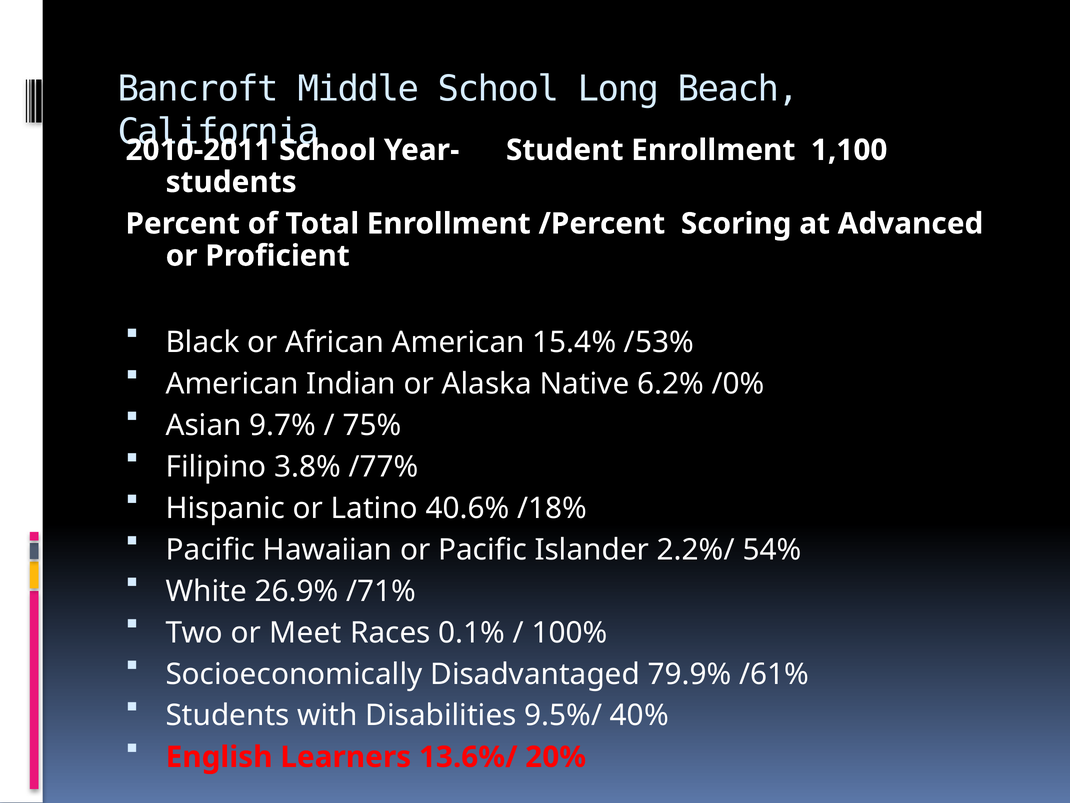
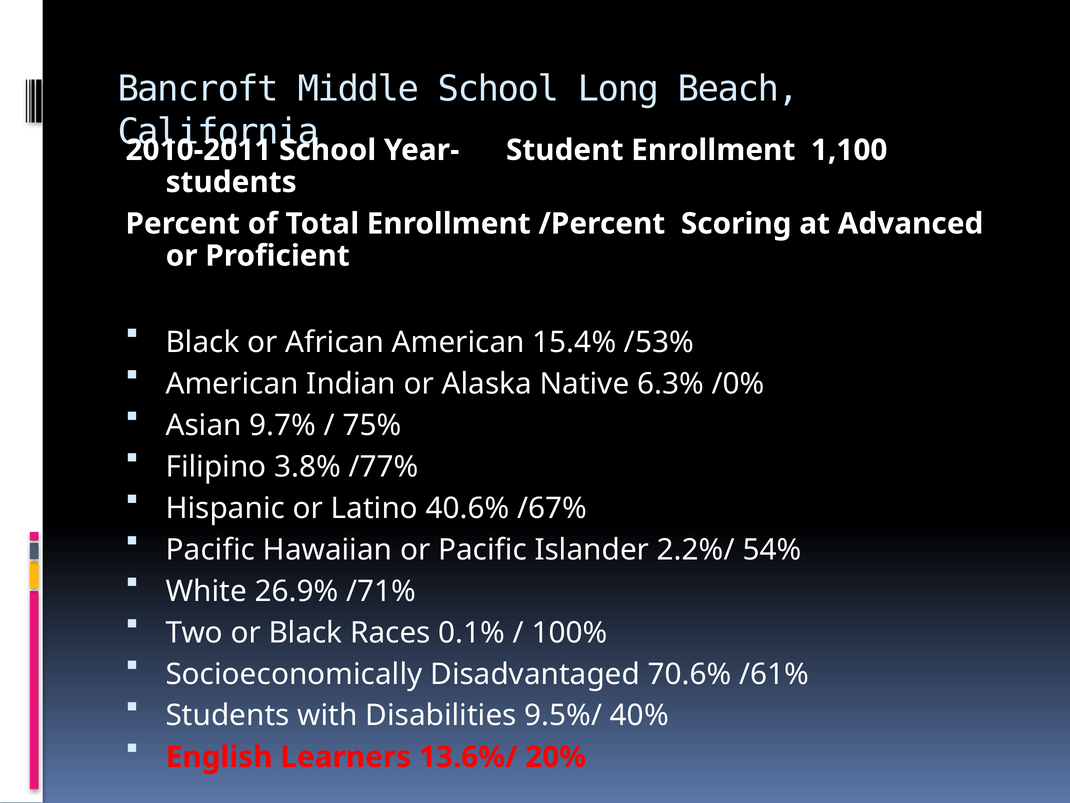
6.2%: 6.2% -> 6.3% (670, 384)
/18%: /18% -> /67% (552, 508)
or Meet: Meet -> Black (306, 632)
79.9%: 79.9% -> 70.6% (690, 674)
